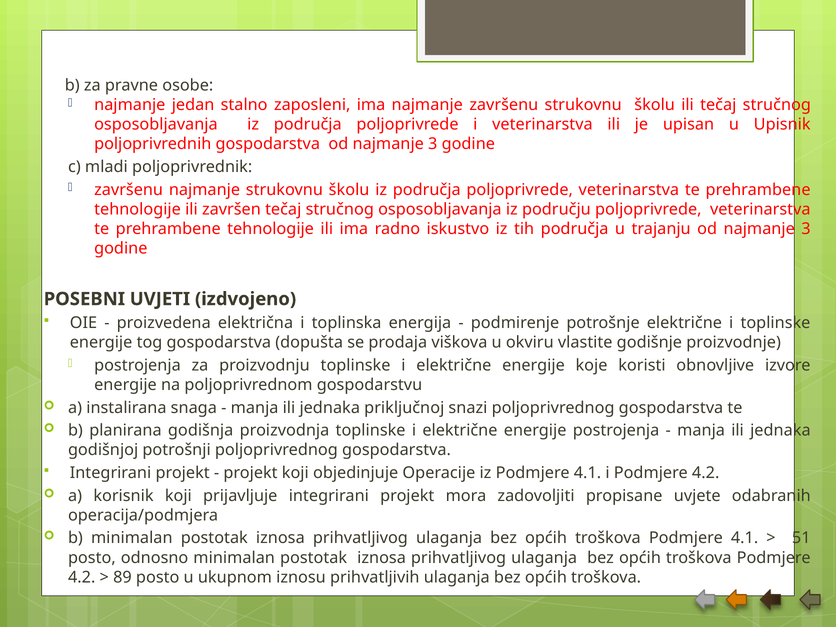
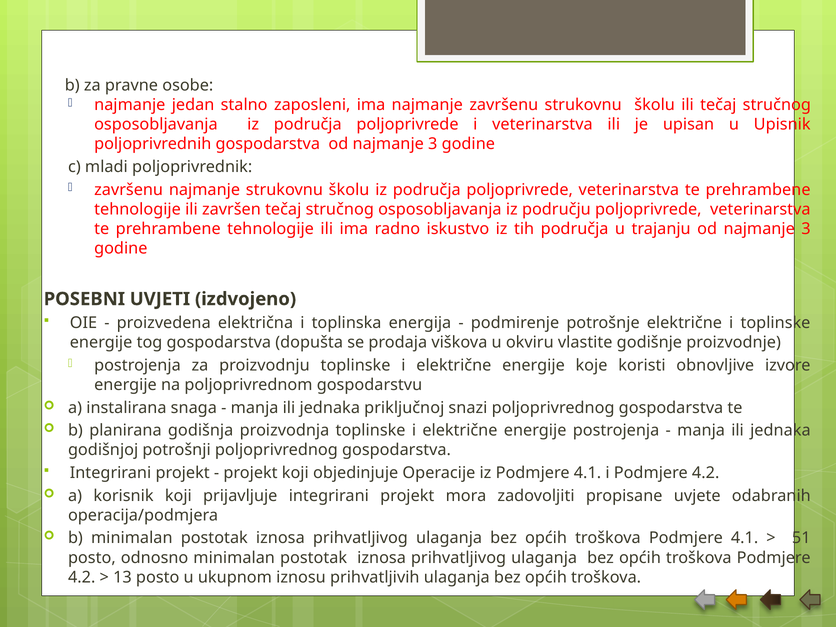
89: 89 -> 13 (122, 577)
